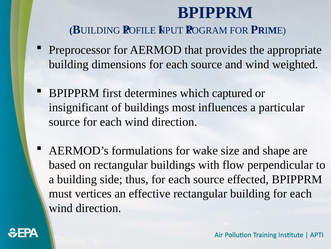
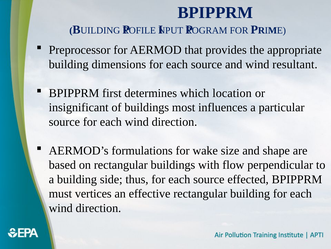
weighted: weighted -> resultant (295, 64)
captured: captured -> location (232, 93)
